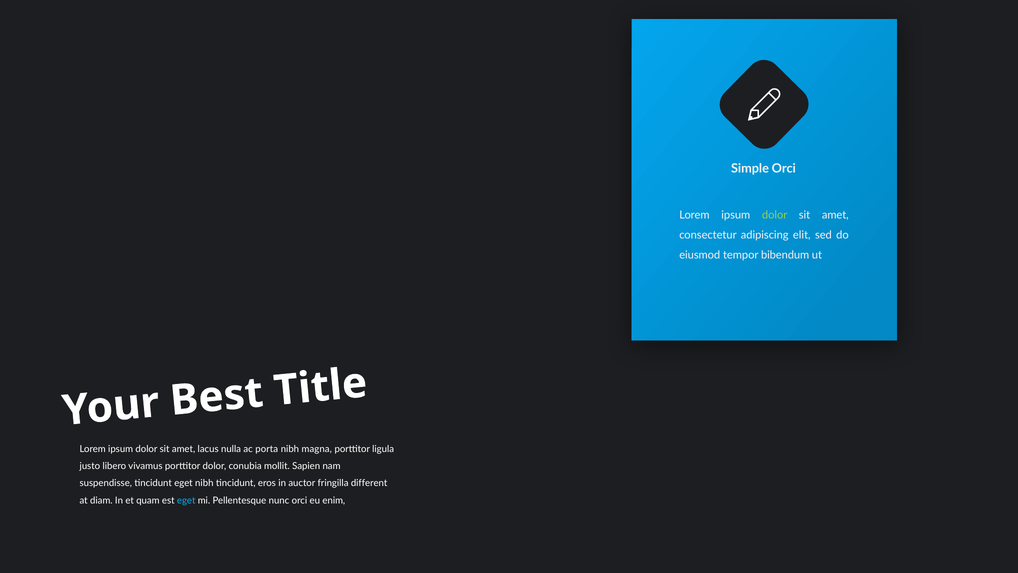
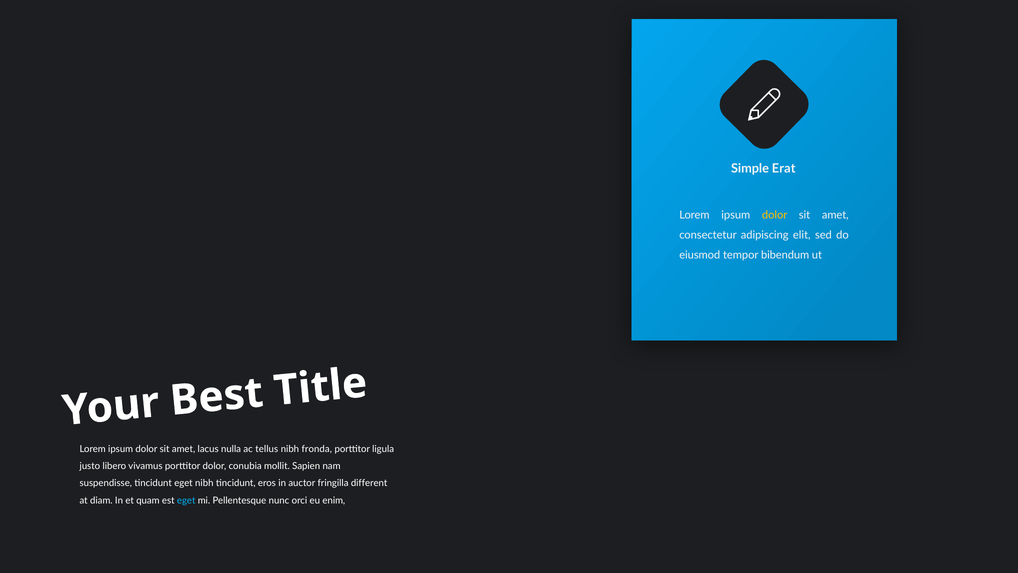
Simple Orci: Orci -> Erat (784, 169)
dolor colour: light green -> yellow (775, 215)
porta: porta -> tellus (267, 449)
magna: magna -> fronda (317, 449)
